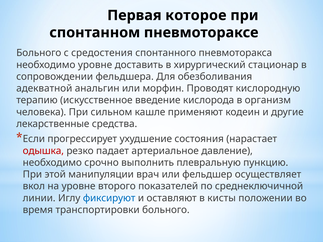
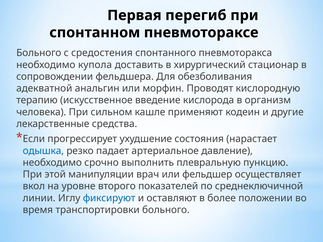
которое: которое -> перегиб (196, 15)
необходимо уровне: уровне -> купола (95, 65)
одышка colour: red -> blue (43, 151)
кисты: кисты -> более (222, 198)
